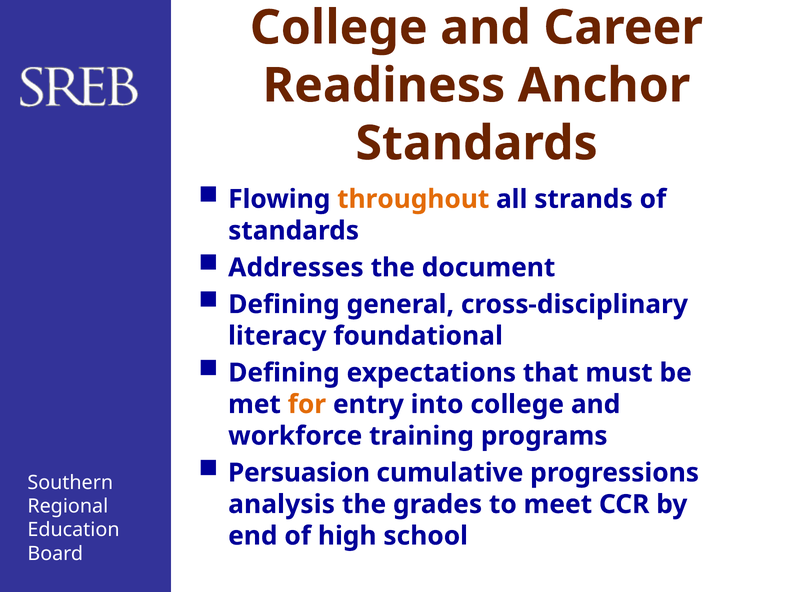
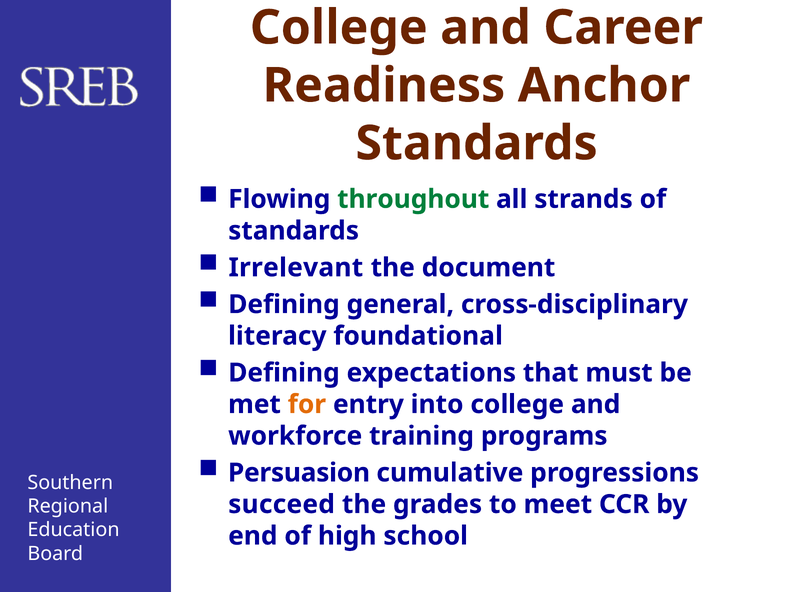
throughout colour: orange -> green (413, 199)
Addresses: Addresses -> Irrelevant (296, 267)
analysis: analysis -> succeed (282, 504)
